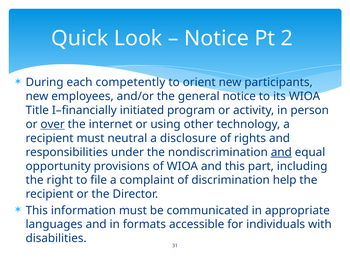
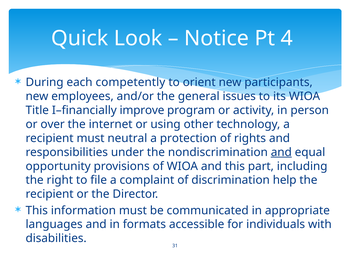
2: 2 -> 4 (287, 38)
general notice: notice -> issues (239, 96)
initiated: initiated -> improve (142, 110)
over underline: present -> none (53, 124)
disclosure: disclosure -> protection (188, 138)
